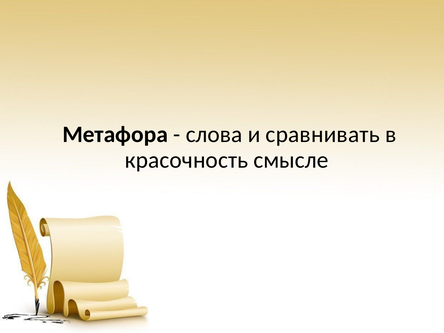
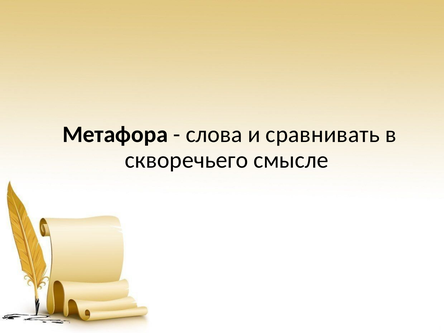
красочность: красочность -> скворечьего (187, 160)
